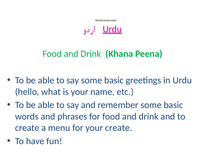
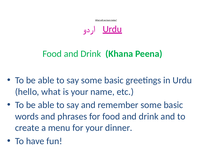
your create: create -> dinner (119, 128)
